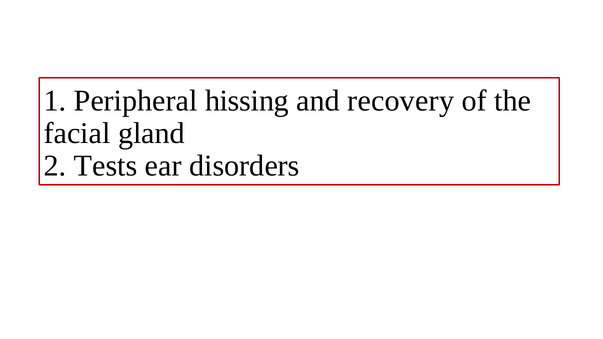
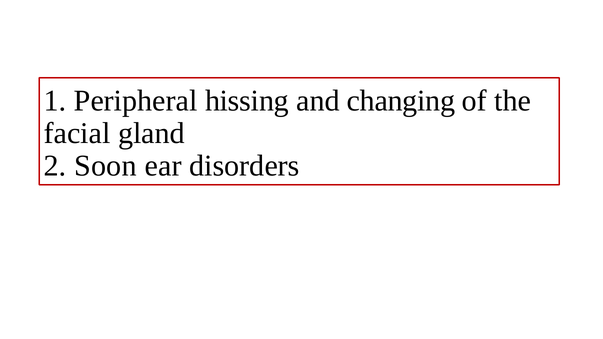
recovery: recovery -> changing (401, 101)
Tests: Tests -> Soon (105, 166)
